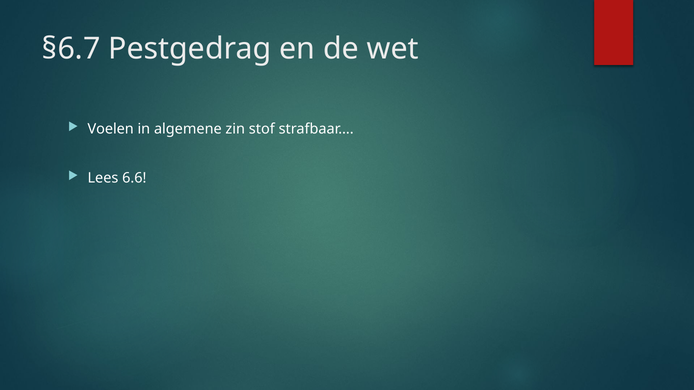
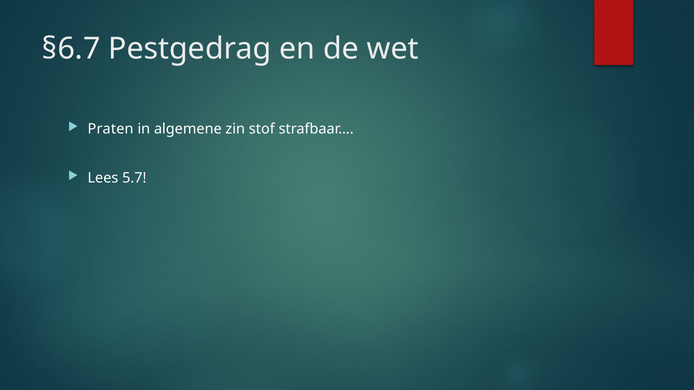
Voelen: Voelen -> Praten (111, 129)
6.6: 6.6 -> 5.7 (134, 178)
